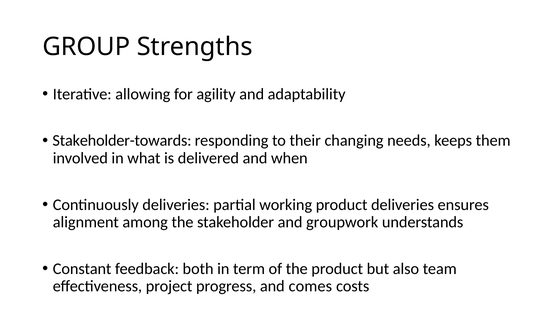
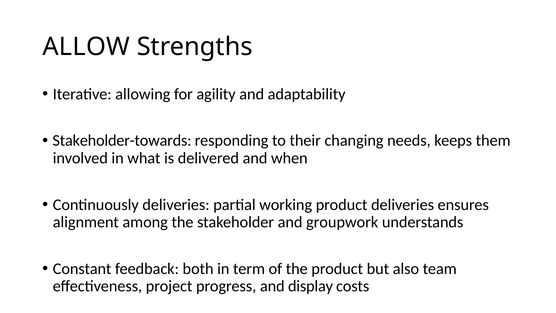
GROUP: GROUP -> ALLOW (86, 47)
comes: comes -> display (311, 286)
